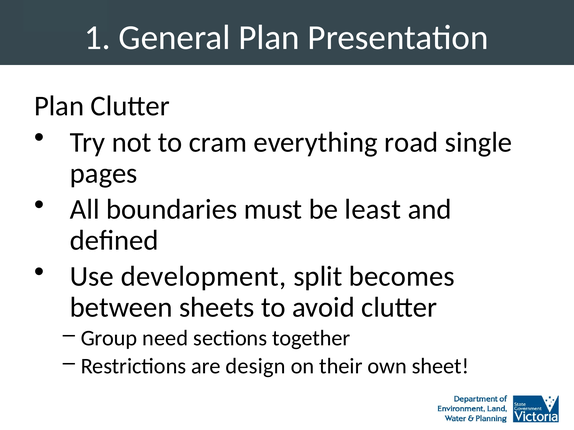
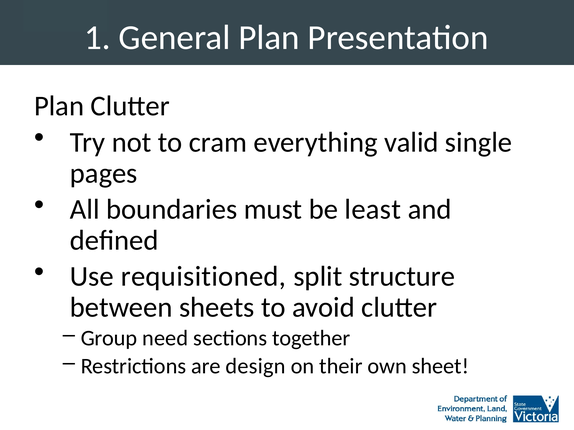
road: road -> valid (411, 142)
development: development -> requisitioned (203, 277)
becomes: becomes -> structure (402, 277)
